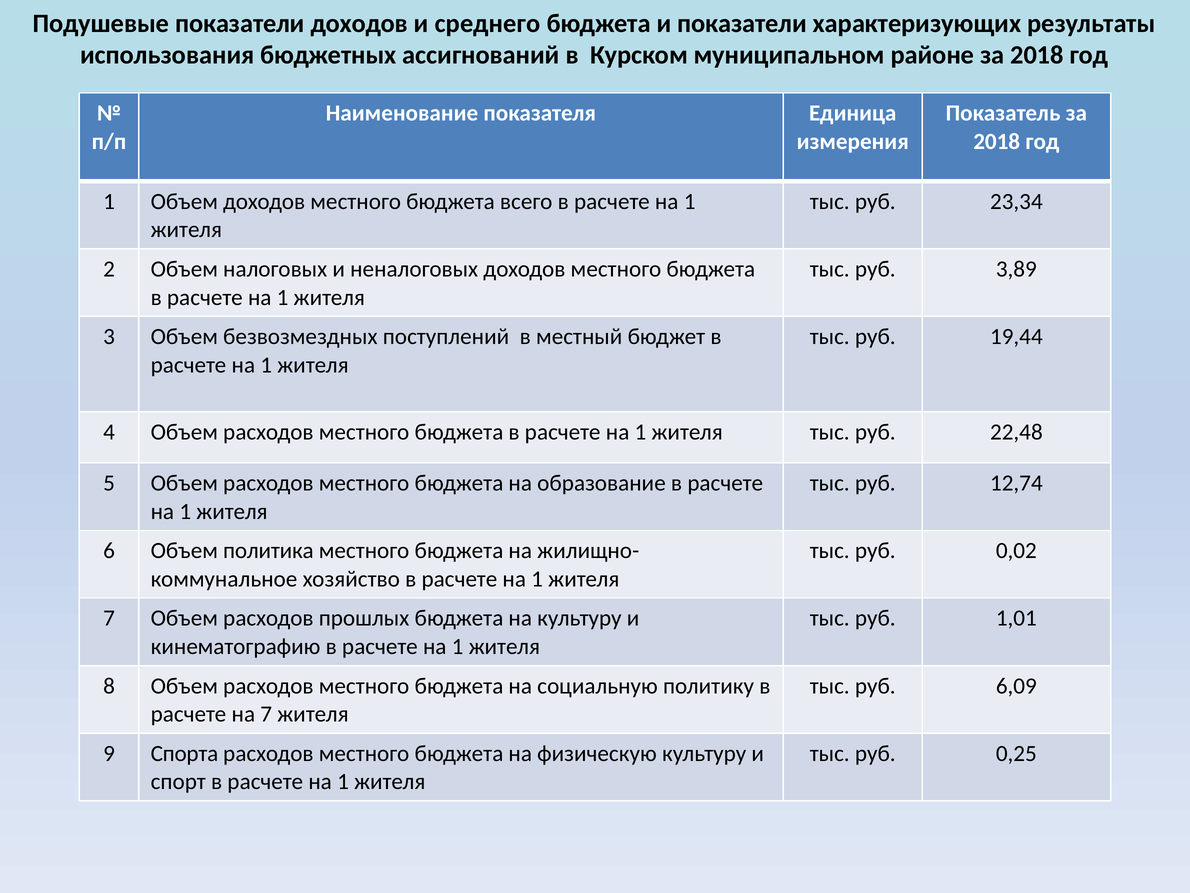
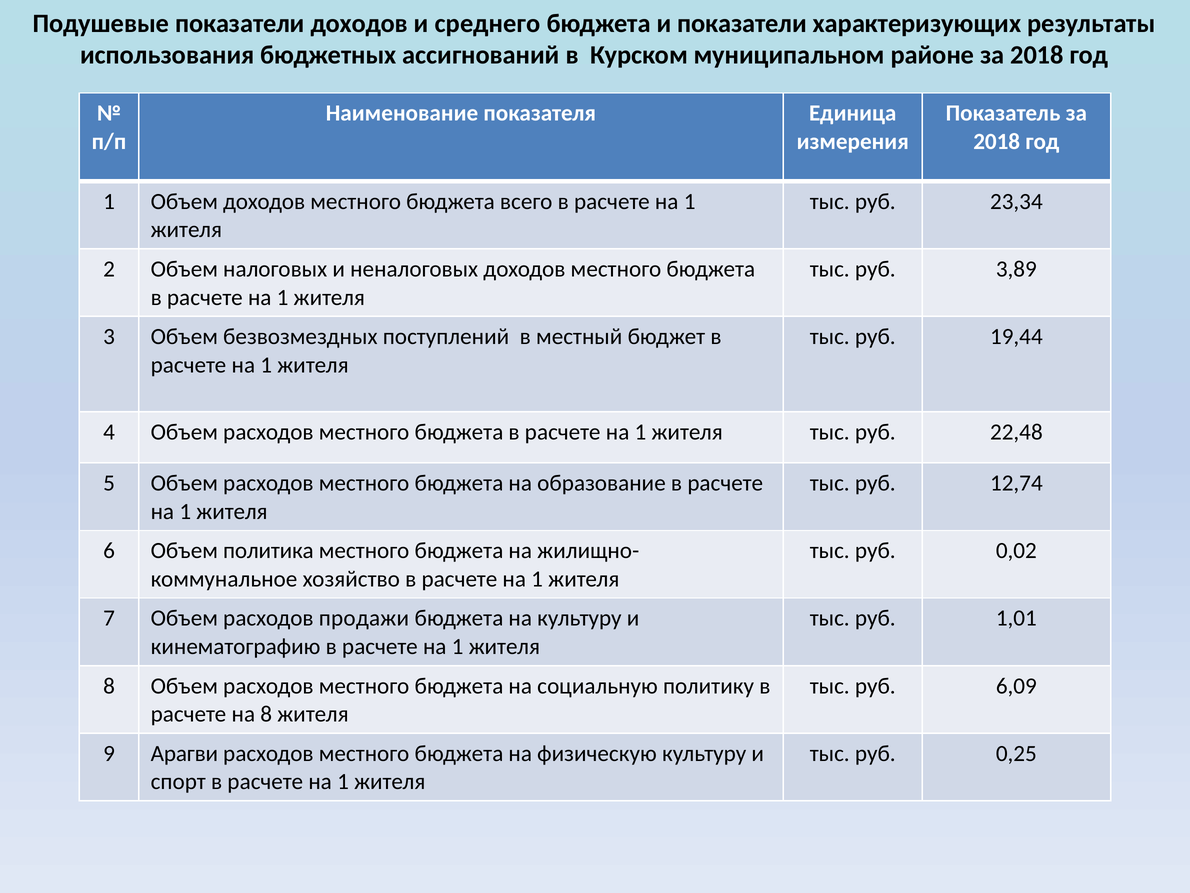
прошлых: прошлых -> продажи (364, 618)
на 7: 7 -> 8 (266, 714)
Спорта: Спорта -> Арагви (184, 753)
